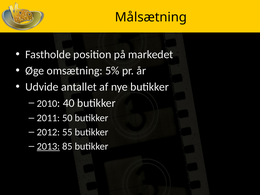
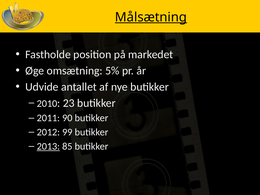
Målsætning underline: none -> present (151, 17)
40: 40 -> 23 (69, 103)
50: 50 -> 90 (67, 118)
55: 55 -> 99 (67, 132)
